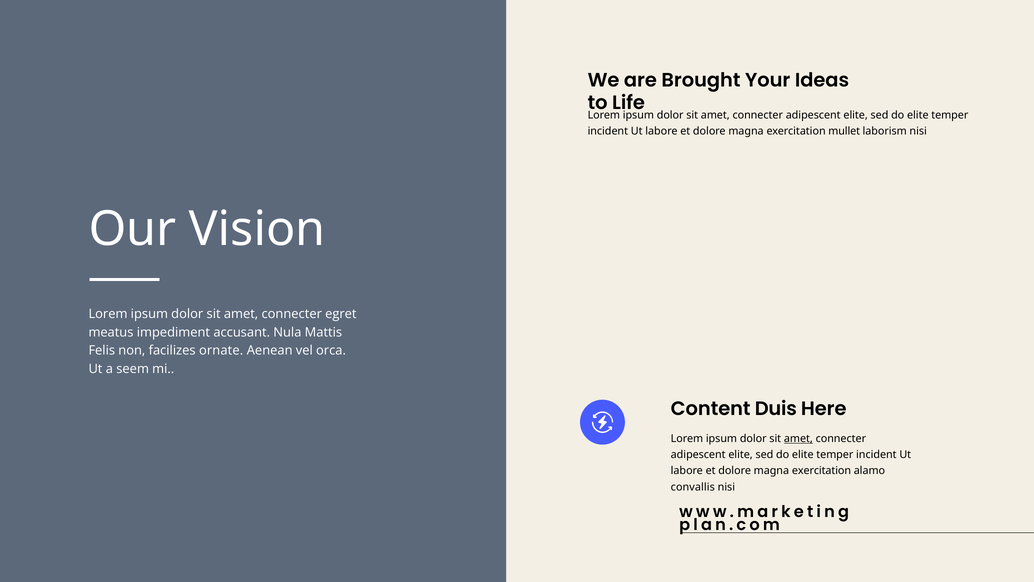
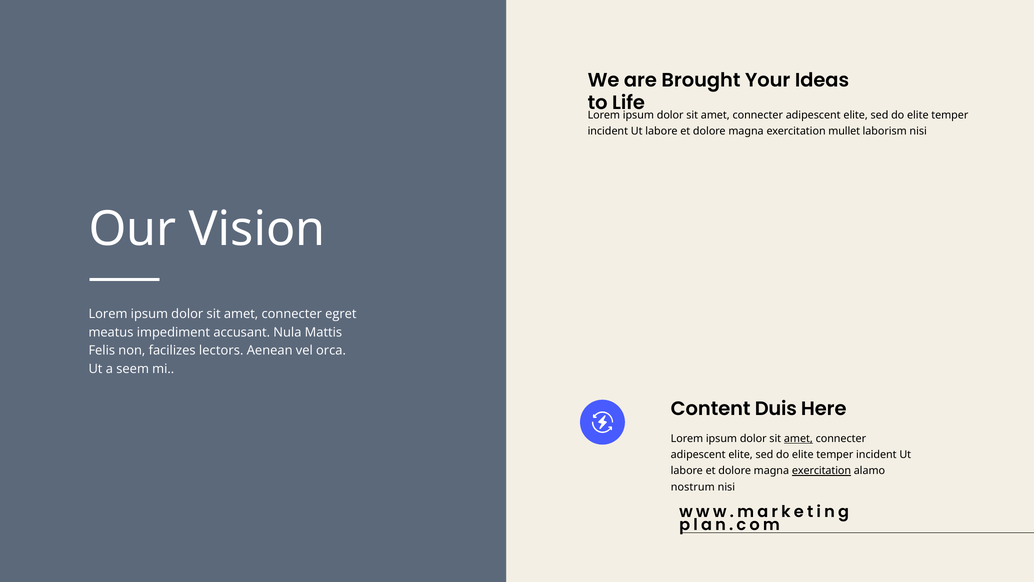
ornate: ornate -> lectors (221, 350)
exercitation underline: none -> present (821, 471)
convallis: convallis -> nostrum (693, 487)
